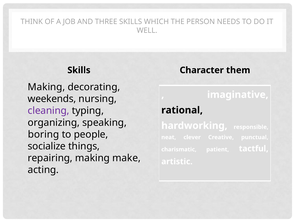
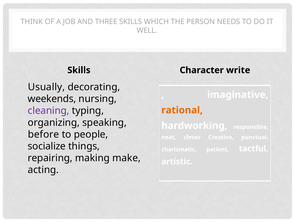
them: them -> write (238, 70)
Making: Making -> Usually (46, 87)
rational colour: black -> orange (182, 110)
boring: boring -> before (43, 134)
